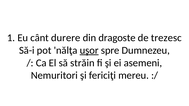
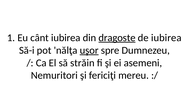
cânt durere: durere -> iubirea (66, 38)
dragoste underline: none -> present (117, 38)
de trezesc: trezesc -> iubirea (166, 38)
